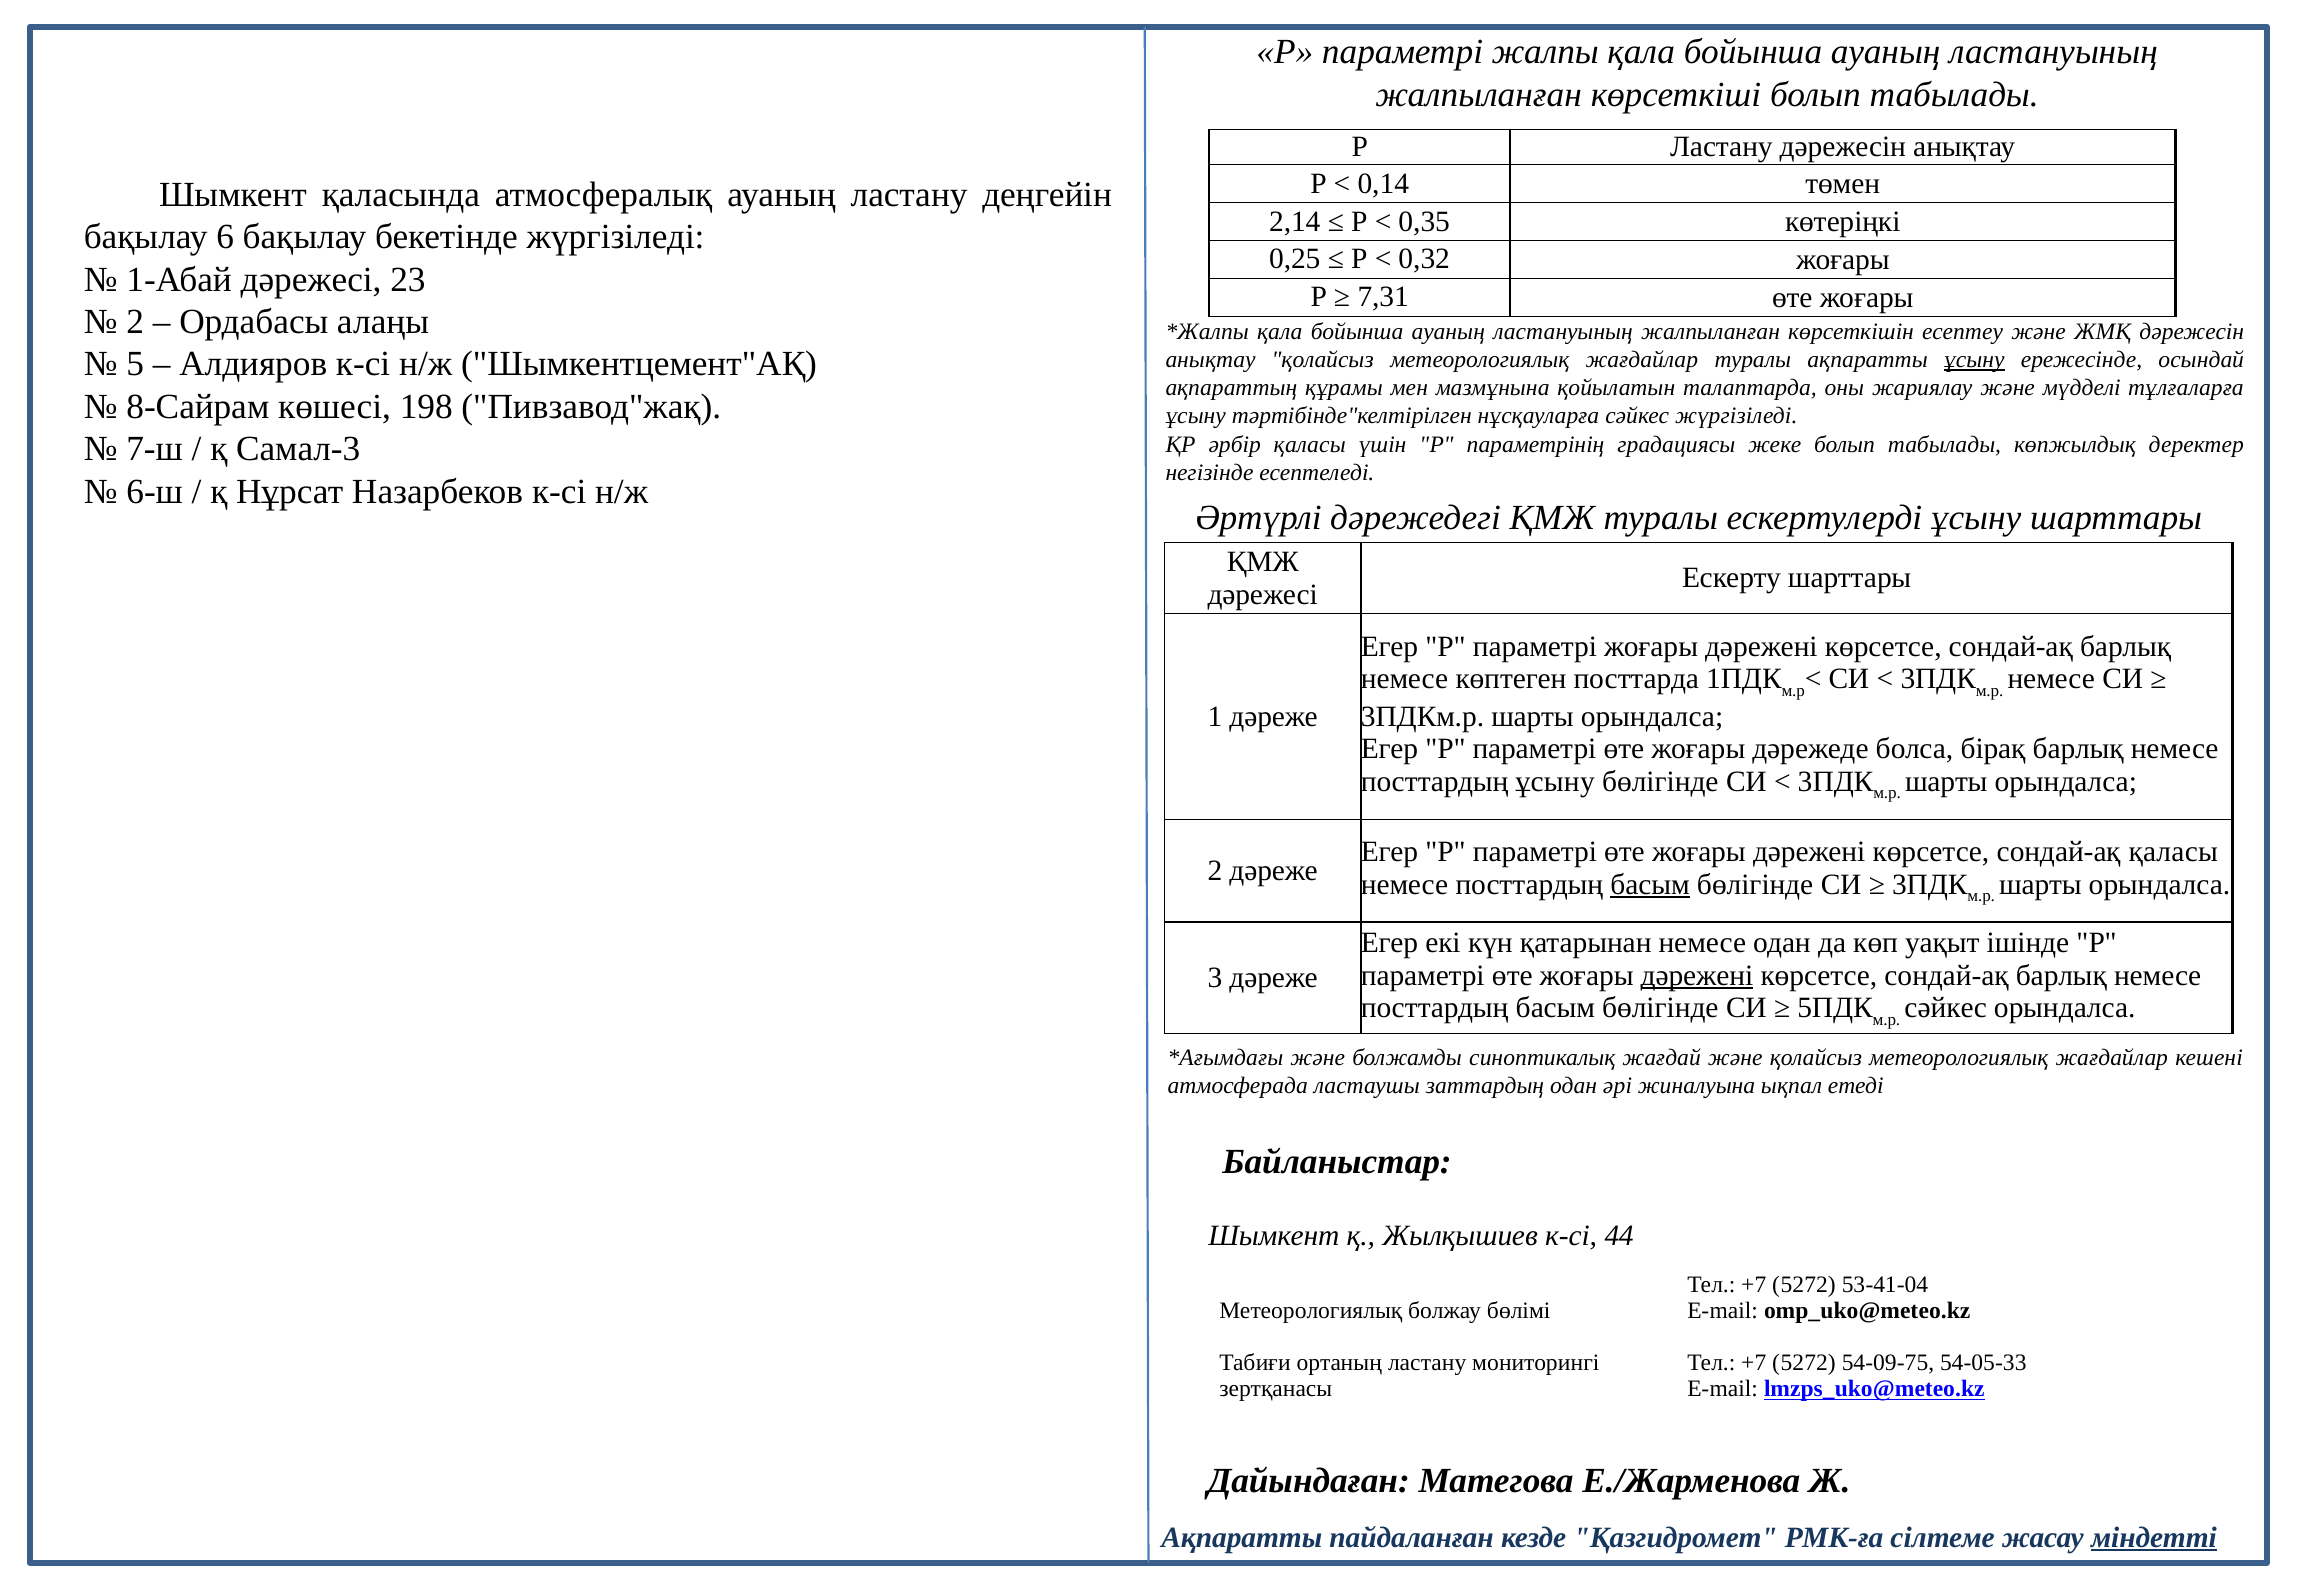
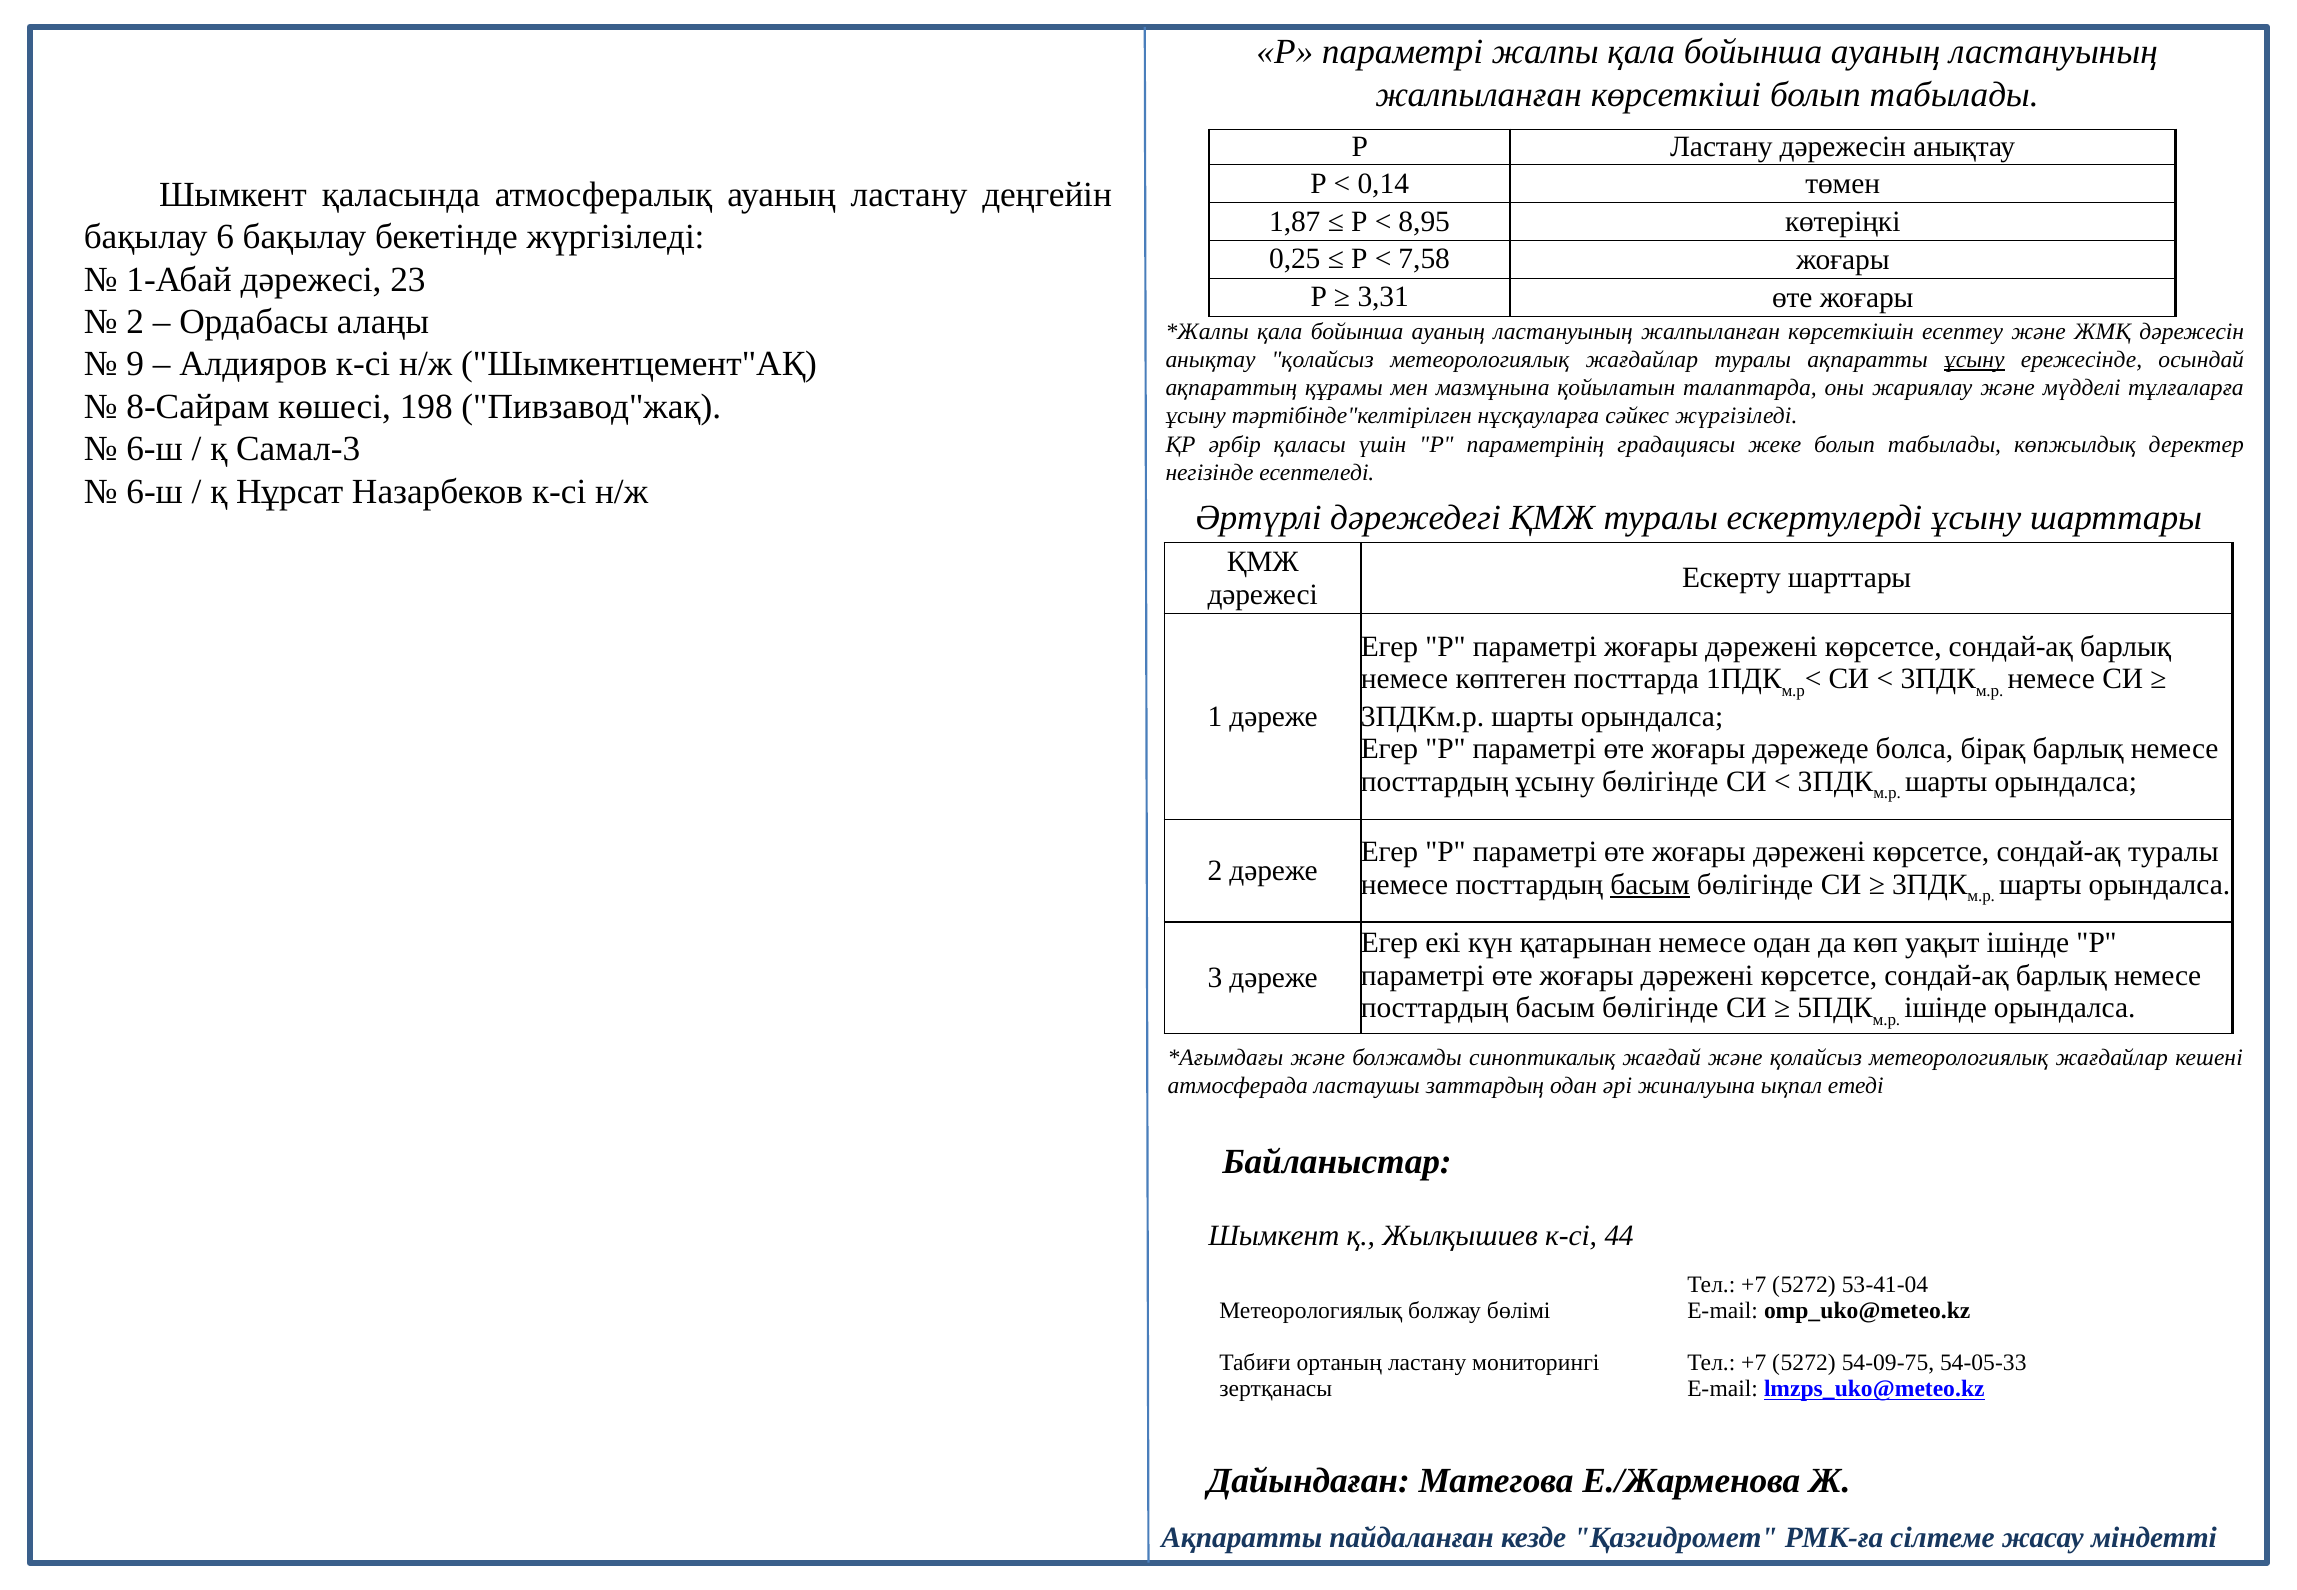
2,14: 2,14 -> 1,87 (1295, 221)
0,35: 0,35 -> 8,95 (1424, 221)
0,32: 0,32 -> 7,58 (1424, 259)
7,31: 7,31 -> 3,31 (1383, 297)
5: 5 -> 9 (135, 364)
7-ш: 7-ш -> 6-ш (155, 449)
сондай-ақ қаласы: қаласы -> туралы (2173, 852)
дәрежені underline: present -> none (1697, 976)
сәйкес: сәйкес -> ішінде (1946, 1008)
міндетті underline: present -> none (2154, 1537)
